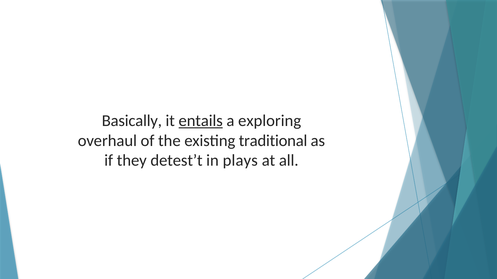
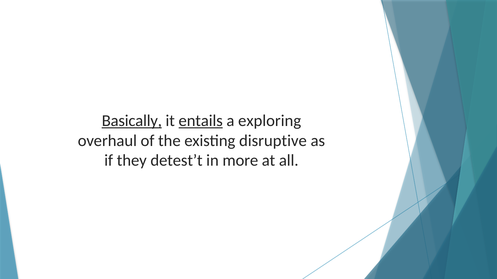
Basically underline: none -> present (132, 121)
traditional: traditional -> disruptive (273, 141)
plays: plays -> more (240, 161)
